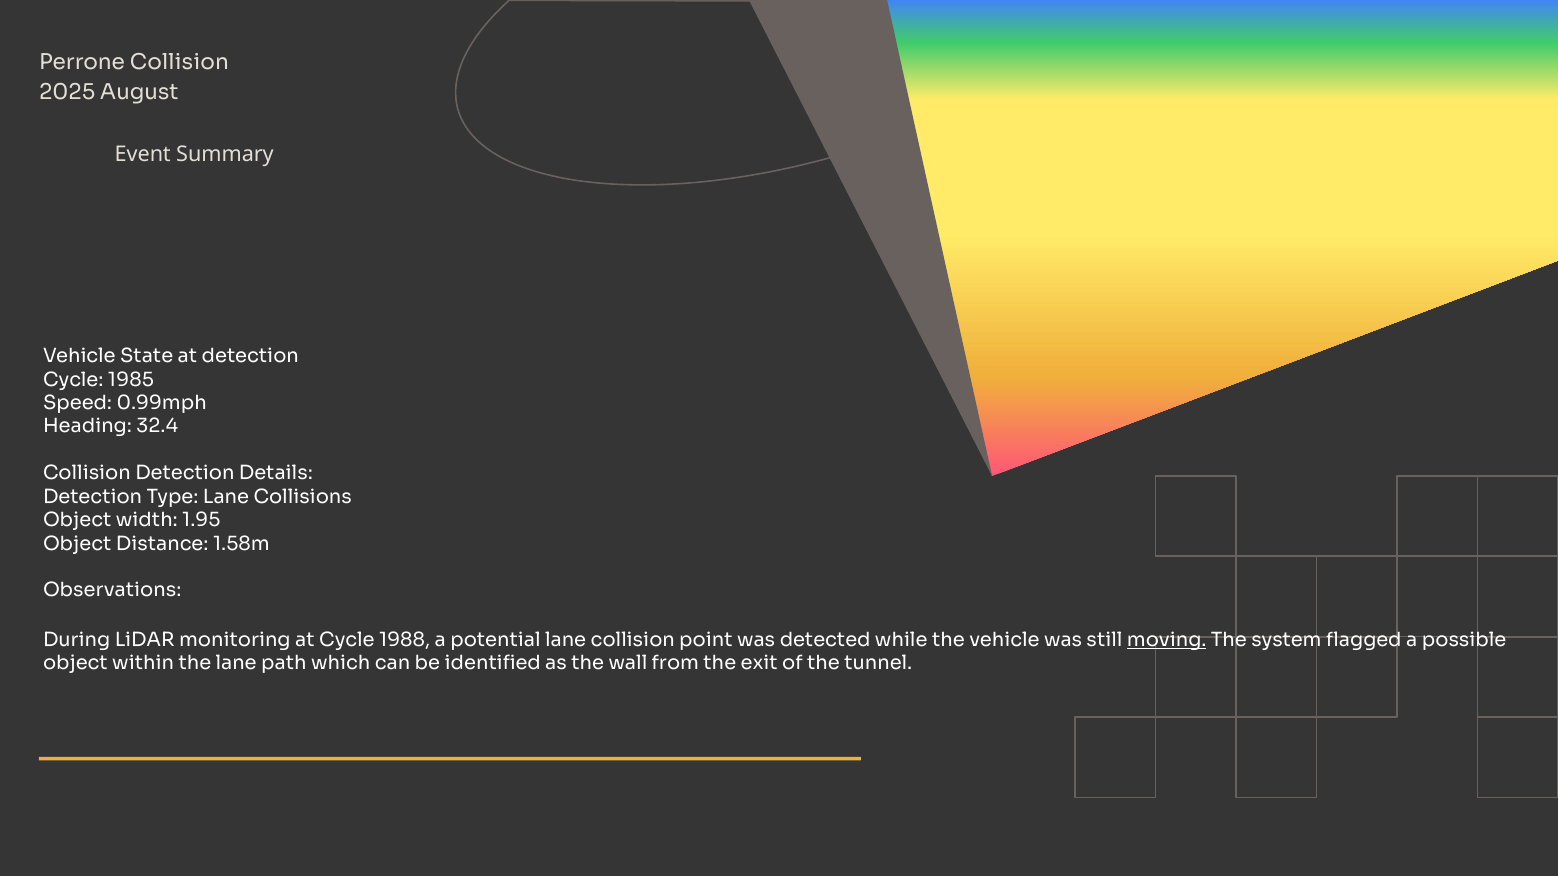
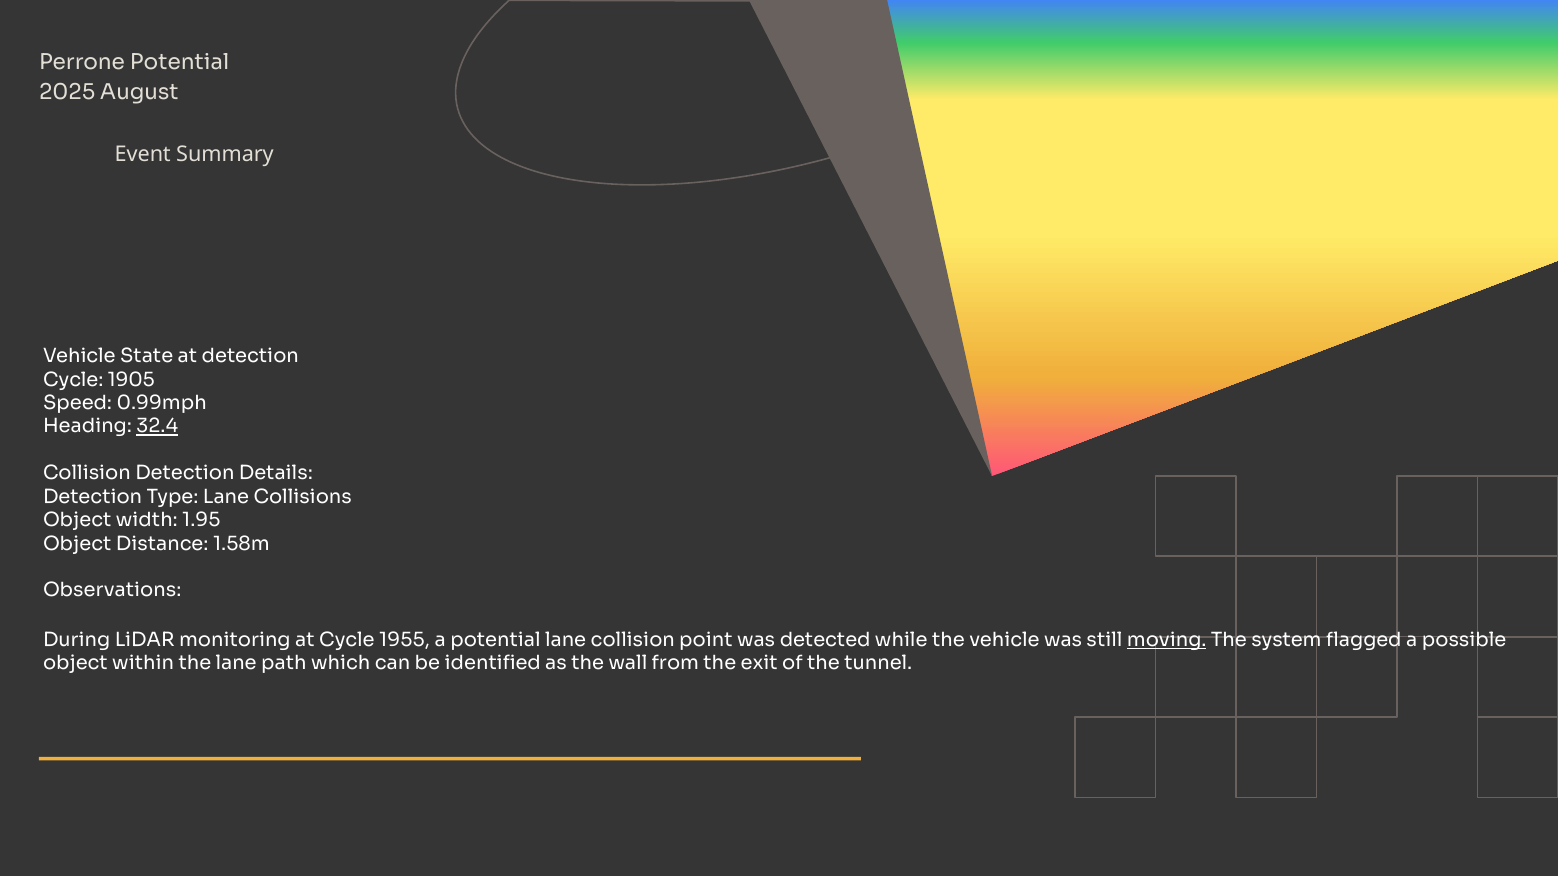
Perrone Collision: Collision -> Potential (180, 62)
1985: 1985 -> 1905 (131, 380)
32.4 underline: none -> present (157, 427)
1988: 1988 -> 1955 (405, 640)
